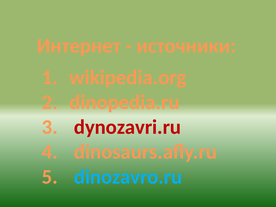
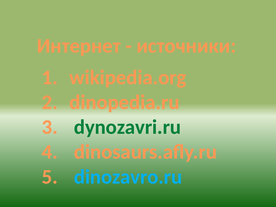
dynozavri.ru colour: red -> green (127, 127)
